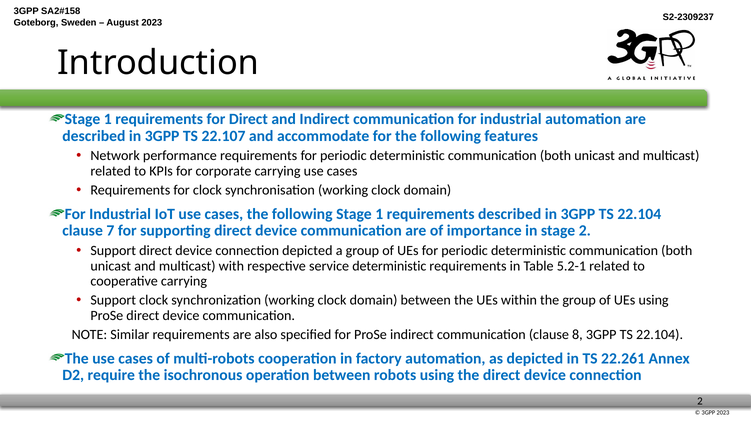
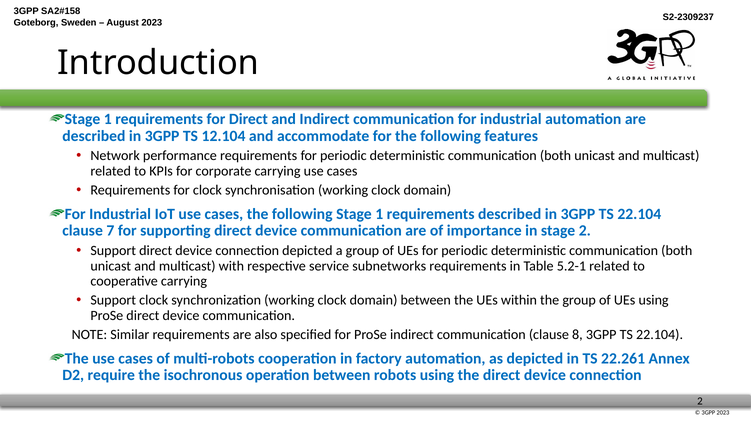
22.107: 22.107 -> 12.104 (224, 136)
service deterministic: deterministic -> subnetworks (389, 266)
